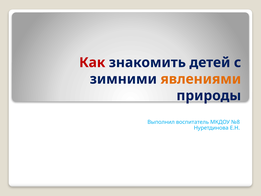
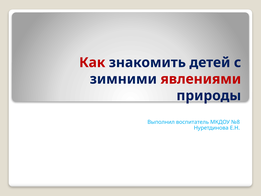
явлениями colour: orange -> red (201, 79)
